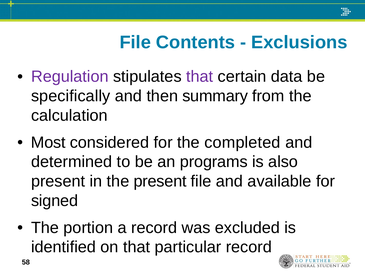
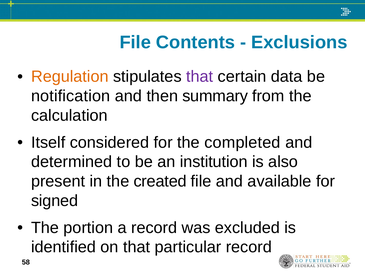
Regulation colour: purple -> orange (70, 77)
specifically: specifically -> notification (71, 96)
Most: Most -> Itself (48, 142)
programs: programs -> institution (214, 162)
the present: present -> created (160, 181)
